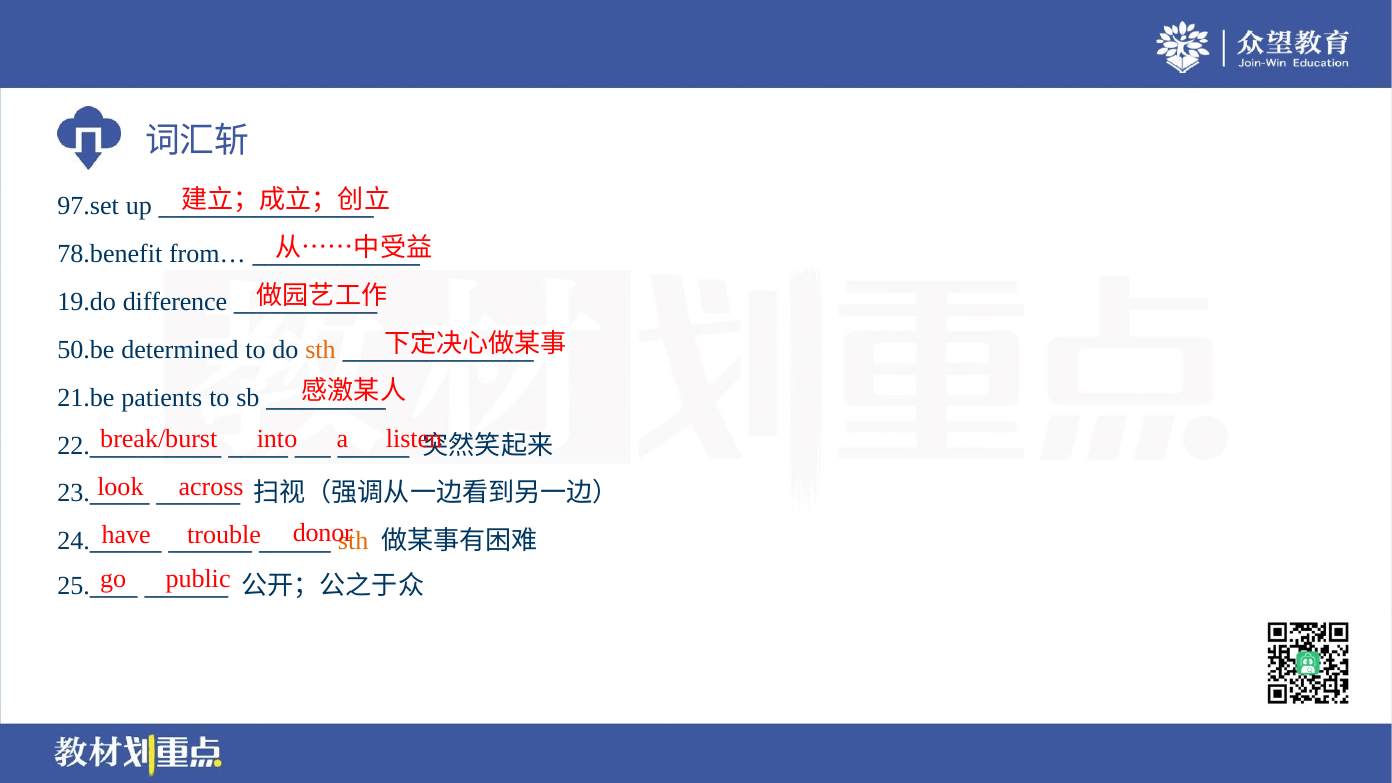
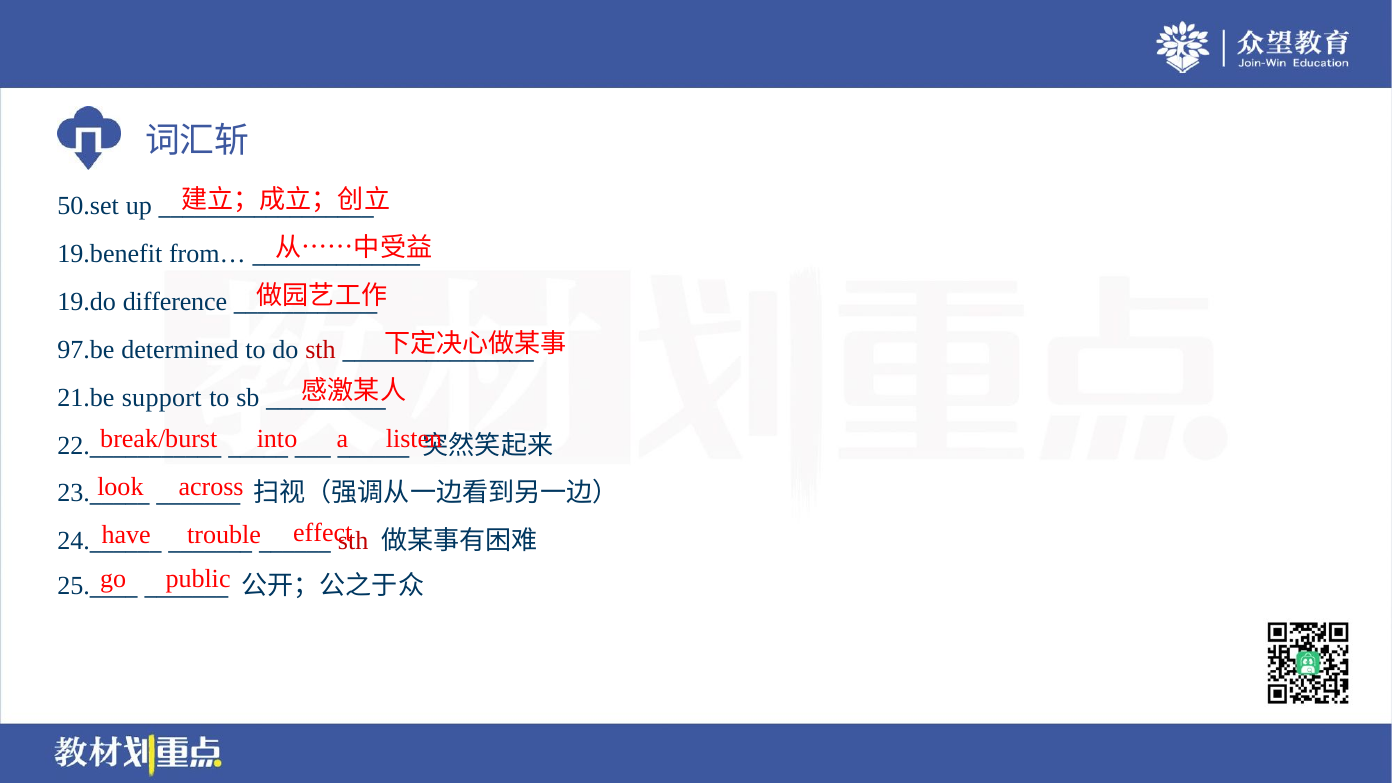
97.set: 97.set -> 50.set (88, 206)
78.benefit: 78.benefit -> 19.benefit (110, 254)
50.be: 50.be -> 97.be (86, 350)
sth colour: orange -> red (321, 350)
patients: patients -> support (162, 398)
donor: donor -> effect (323, 533)
sth colour: orange -> red (353, 541)
